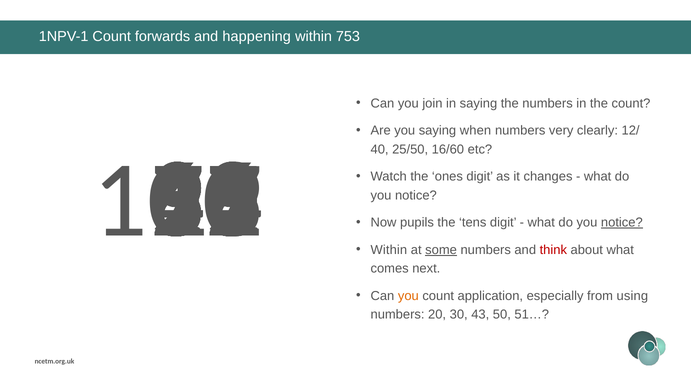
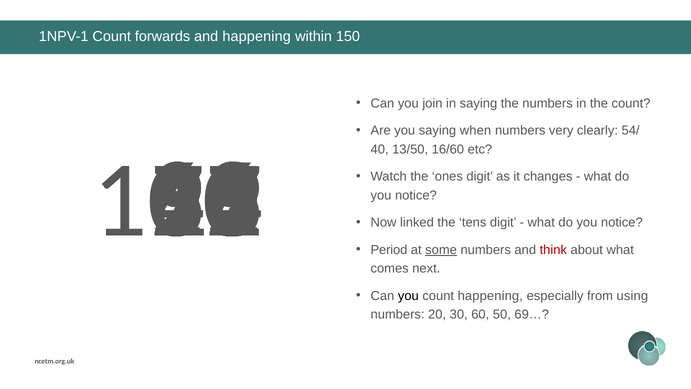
753: 753 -> 150 (348, 37)
12/: 12/ -> 54/ (631, 130)
25/50: 25/50 -> 13/50 (410, 149)
pupils: pupils -> linked (417, 222)
notice underline: present -> none (622, 222)
Within: Within -> Period (389, 250)
you colour: orange -> black (408, 296)
count application: application -> happening (490, 296)
30 43: 43 -> 60 (480, 314)
51…: 51… -> 69… (532, 314)
